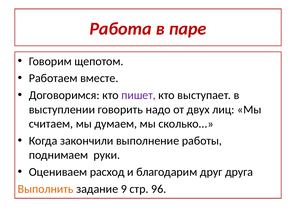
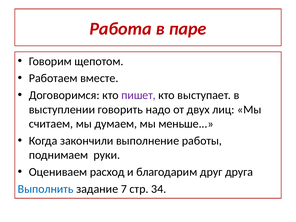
сколько: сколько -> меньше (186, 124)
Выполнить colour: orange -> blue (46, 189)
9: 9 -> 7 (124, 189)
96: 96 -> 34 (159, 189)
